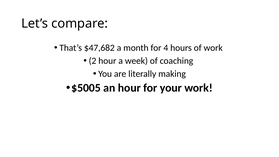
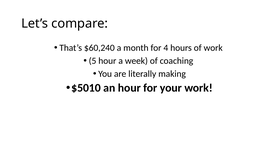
$47,682: $47,682 -> $60,240 (99, 48)
2: 2 -> 5 (93, 61)
$5005: $5005 -> $5010 (86, 88)
